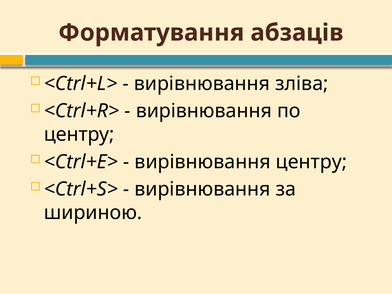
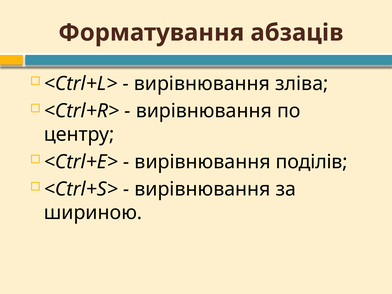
вирівнювання центру: центру -> поділів (312, 162)
